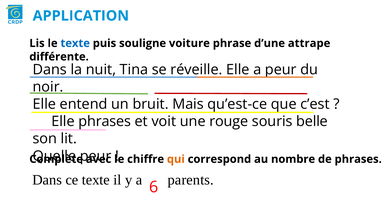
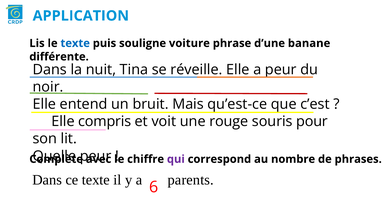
attrape: attrape -> banane (309, 43)
phrases: phrases -> compris (105, 121)
belle: belle -> pour (312, 121)
qui colour: orange -> purple (176, 159)
